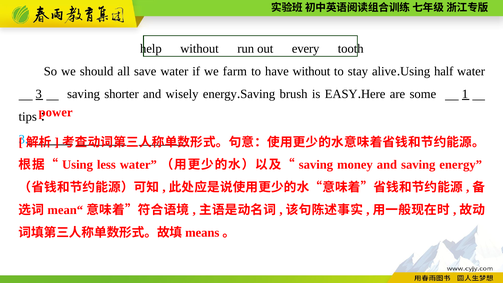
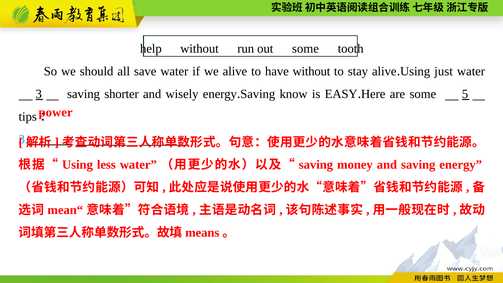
out every: every -> some (305, 49)
we farm: farm -> alive (235, 71)
half: half -> just (444, 71)
brush: brush -> know (294, 94)
1: 1 -> 5 (465, 94)
